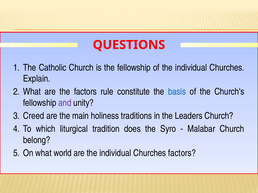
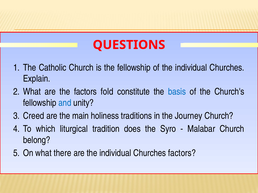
rule: rule -> fold (107, 92)
and colour: purple -> blue (65, 103)
Leaders: Leaders -> Journey (189, 116)
world: world -> there (63, 153)
